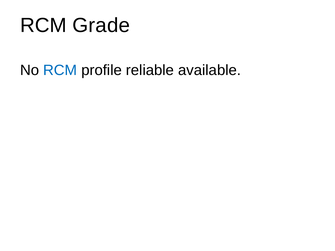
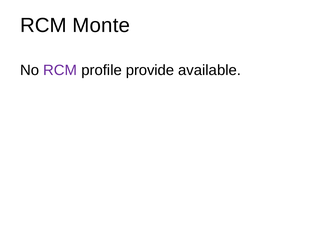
Grade: Grade -> Monte (101, 25)
RCM colour: blue -> purple (60, 70)
reliable: reliable -> provide (150, 70)
